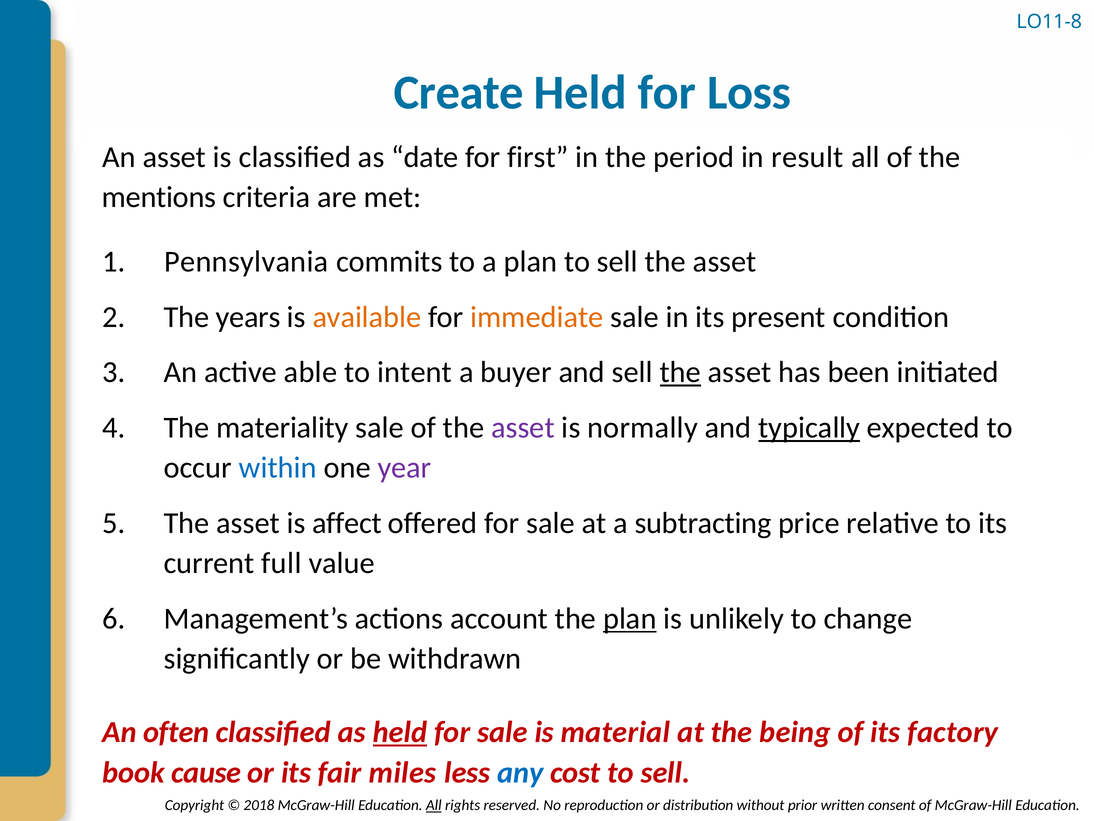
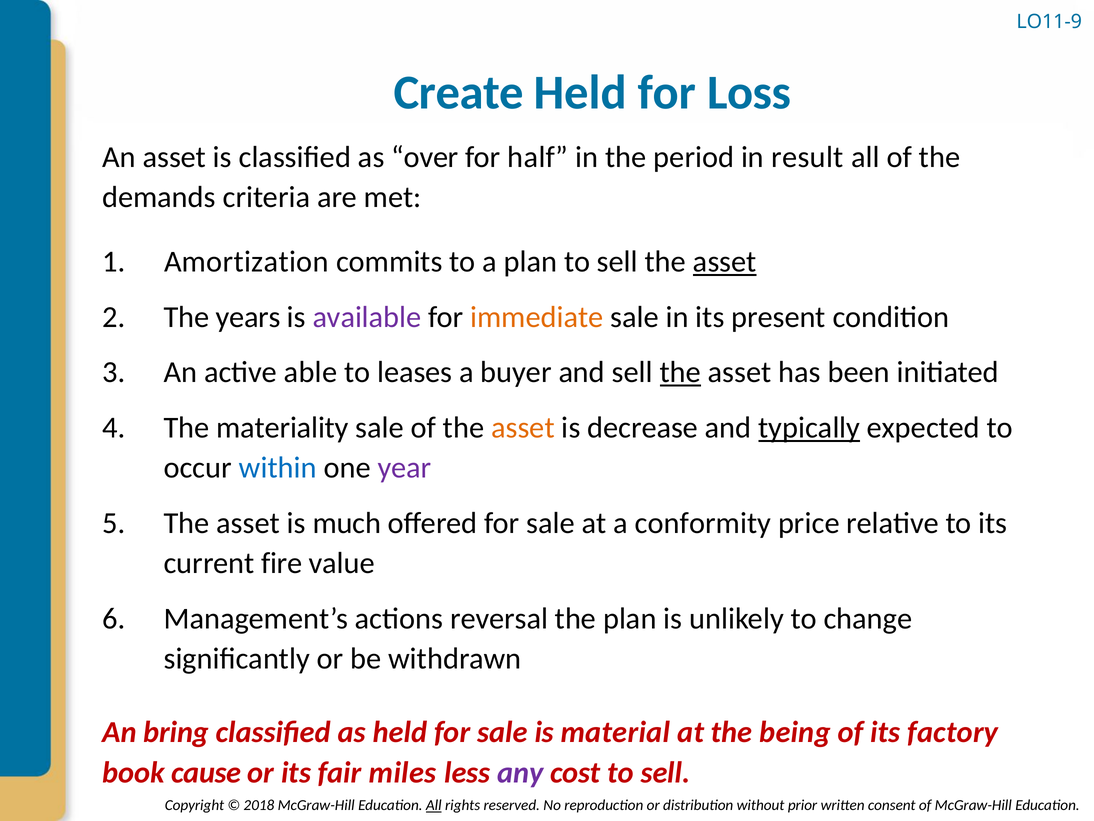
LO11-8: LO11-8 -> LO11-9 (1049, 22)
date: date -> over (425, 157)
first: first -> half (538, 157)
mentions: mentions -> demands (159, 197)
Pennsylvania: Pennsylvania -> Amortization (246, 262)
asset underline: none -> present (725, 262)
available colour: orange -> purple (367, 317)
intent: intent -> leases (415, 372)
asset colour: purple -> orange (523, 428)
normally: normally -> decrease (643, 428)
affect: affect -> much (347, 523)
subtracting: subtracting -> conformity (703, 523)
full: full -> fire (282, 563)
account: account -> reversal (499, 618)
plan underline: present -> none (630, 618)
often: often -> bring (176, 732)
held underline: present -> none (400, 732)
any colour: blue -> purple (520, 772)
